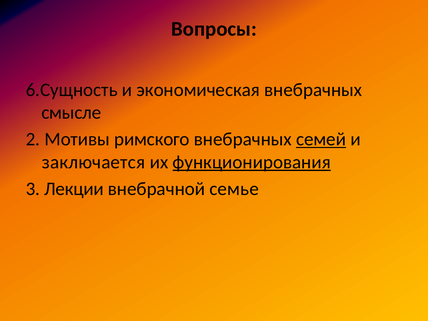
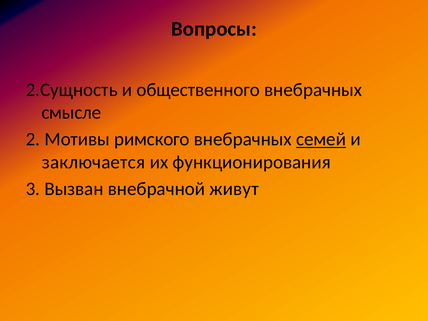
6.Сущность: 6.Сущность -> 2.Сущность (72, 90)
экономическая: экономическая -> общественного (198, 90)
функционирования underline: present -> none (252, 162)
Лекции: Лекции -> Вызван (74, 189)
семье: семье -> живут (234, 189)
